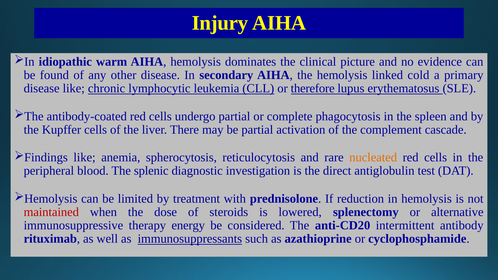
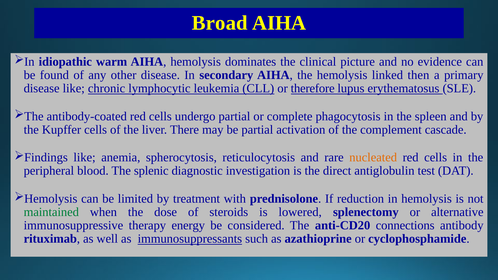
Injury: Injury -> Broad (220, 23)
cold: cold -> then (418, 75)
maintained colour: red -> green (51, 212)
intermittent: intermittent -> connections (405, 226)
